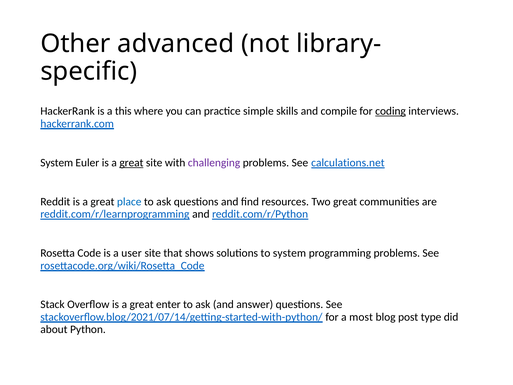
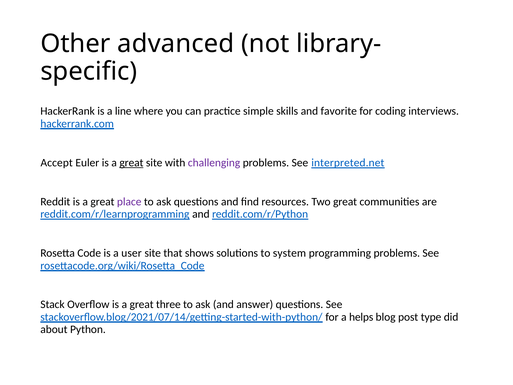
this: this -> line (123, 111)
compile: compile -> favorite (339, 111)
coding underline: present -> none (391, 111)
System: System -> Accept (57, 163)
calculations.net: calculations.net -> interpreted.net (348, 163)
place colour: blue -> purple (129, 202)
enter: enter -> three (168, 304)
most: most -> helps (361, 317)
